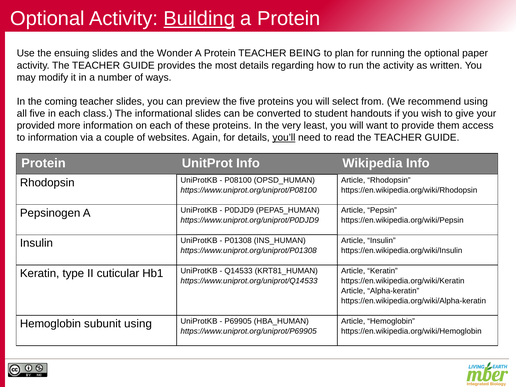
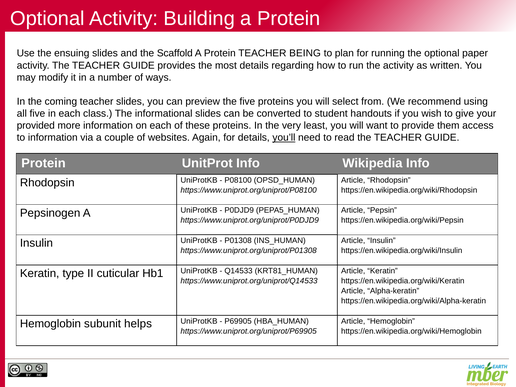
Building underline: present -> none (199, 19)
Wonder: Wonder -> Scaffold (175, 53)
subunit using: using -> helps (138, 324)
